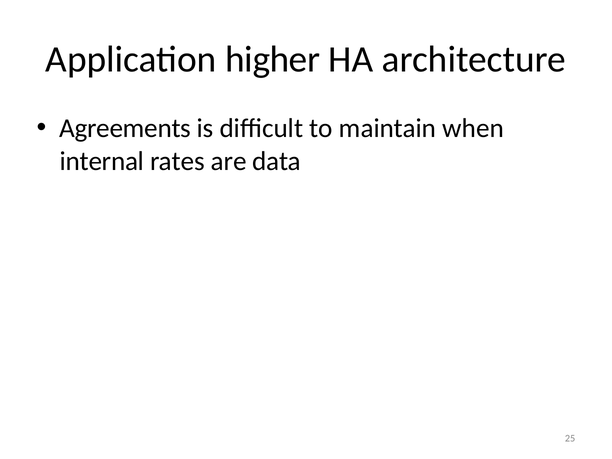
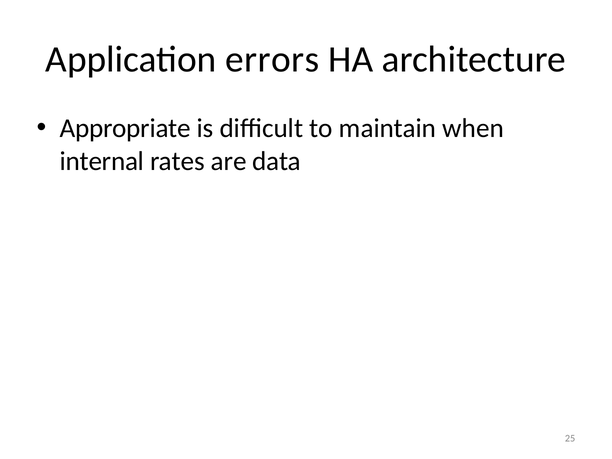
higher: higher -> errors (272, 59)
Agreements: Agreements -> Appropriate (125, 128)
